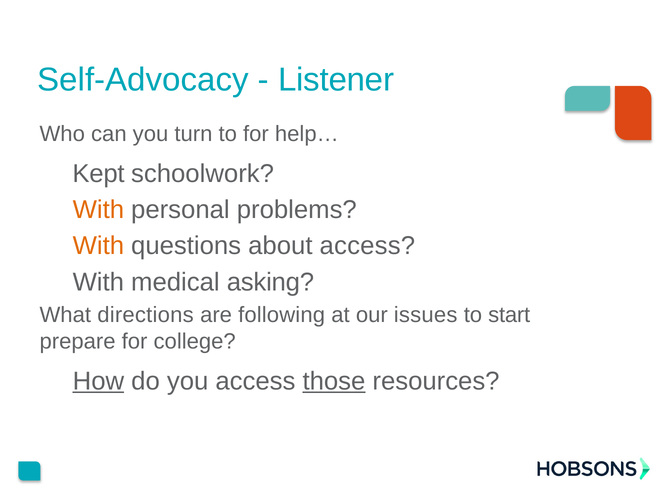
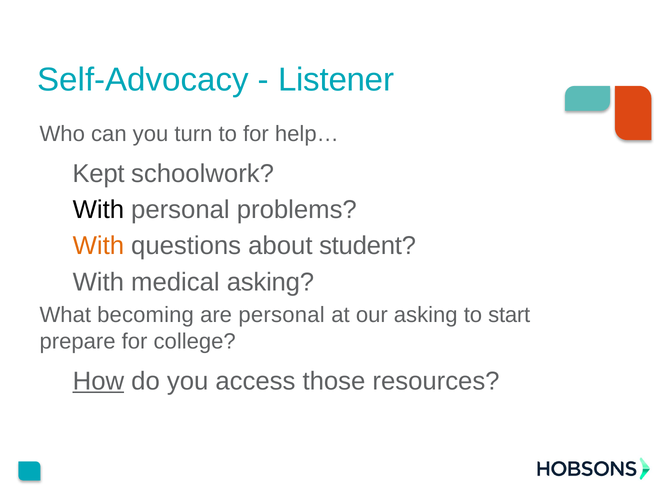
With colour: orange -> black (98, 210)
about access: access -> student (368, 246)
directions: directions -> becoming (146, 315)
are following: following -> personal (282, 315)
our issues: issues -> asking (426, 315)
those underline: present -> none (334, 381)
